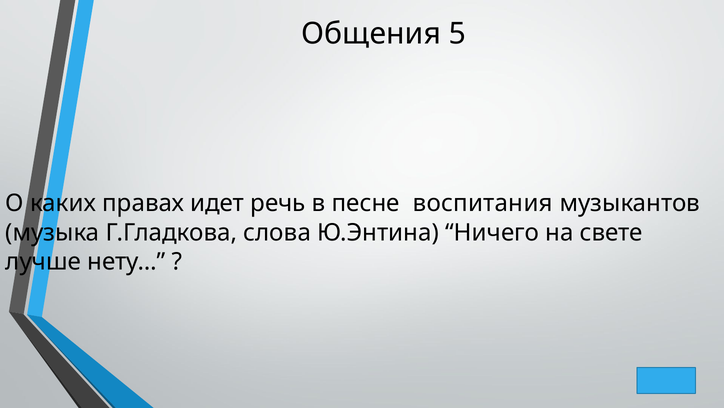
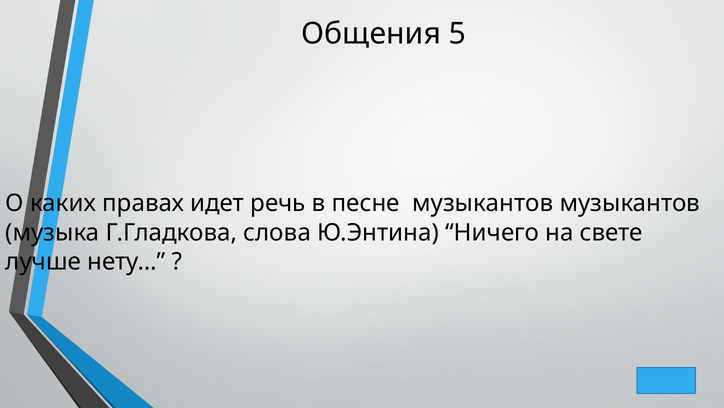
песне воспитания: воспитания -> музыкантов (483, 203)
